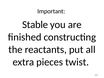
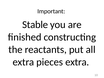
pieces twist: twist -> extra (77, 62)
